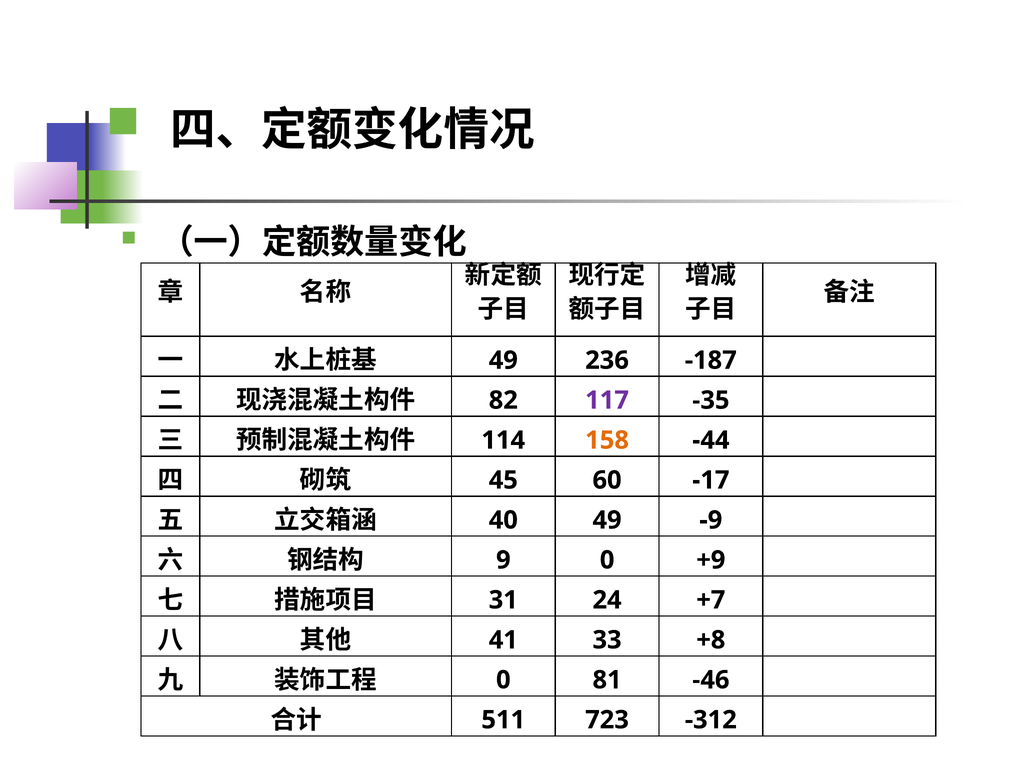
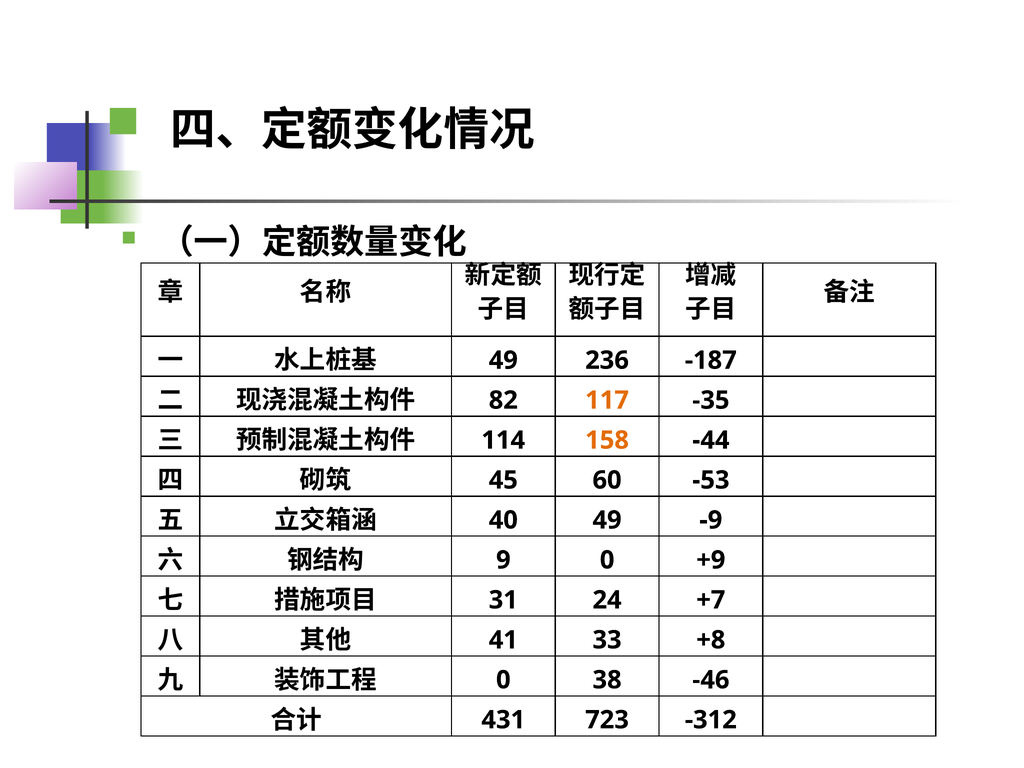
117 colour: purple -> orange (607, 400)
-17: -17 -> -53 (711, 480)
81: 81 -> 38 (607, 680)
511: 511 -> 431 (503, 720)
